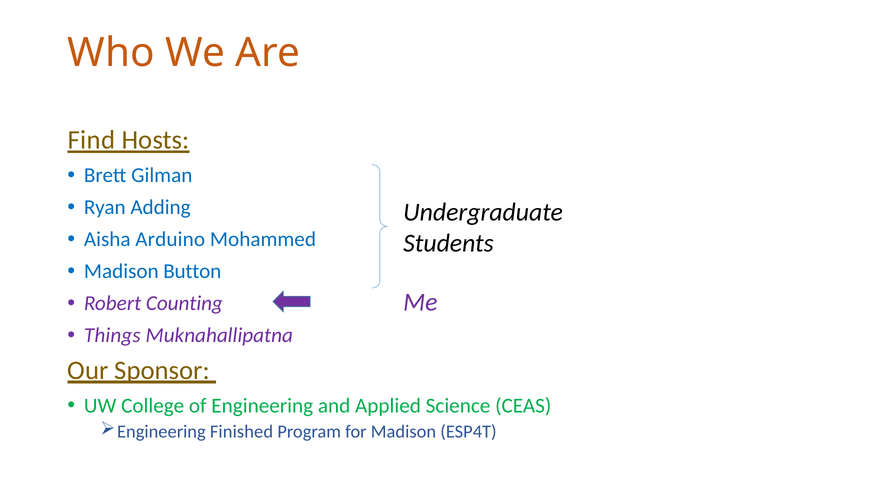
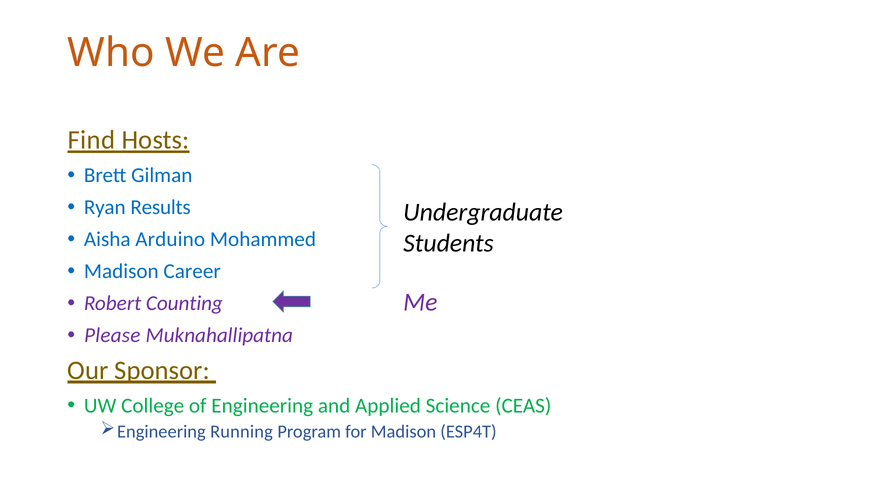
Adding: Adding -> Results (161, 207)
Button: Button -> Career (192, 271)
Things: Things -> Please (112, 336)
Finished: Finished -> Running (241, 432)
